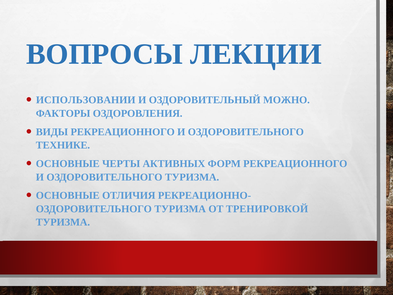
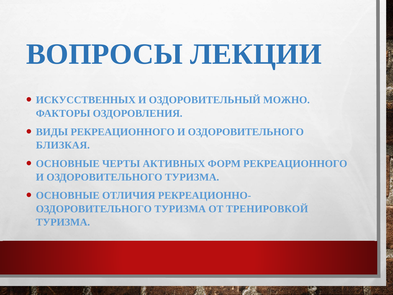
ИСПОЛЬЗОВАНИИ: ИСПОЛЬЗОВАНИИ -> ИСКУССТВЕННЫХ (86, 100)
ТЕХНИКЕ: ТЕХНИКЕ -> БЛИЗКАЯ (63, 145)
